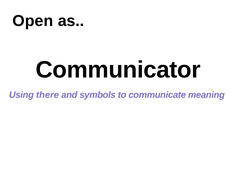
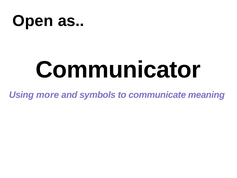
there: there -> more (48, 95)
